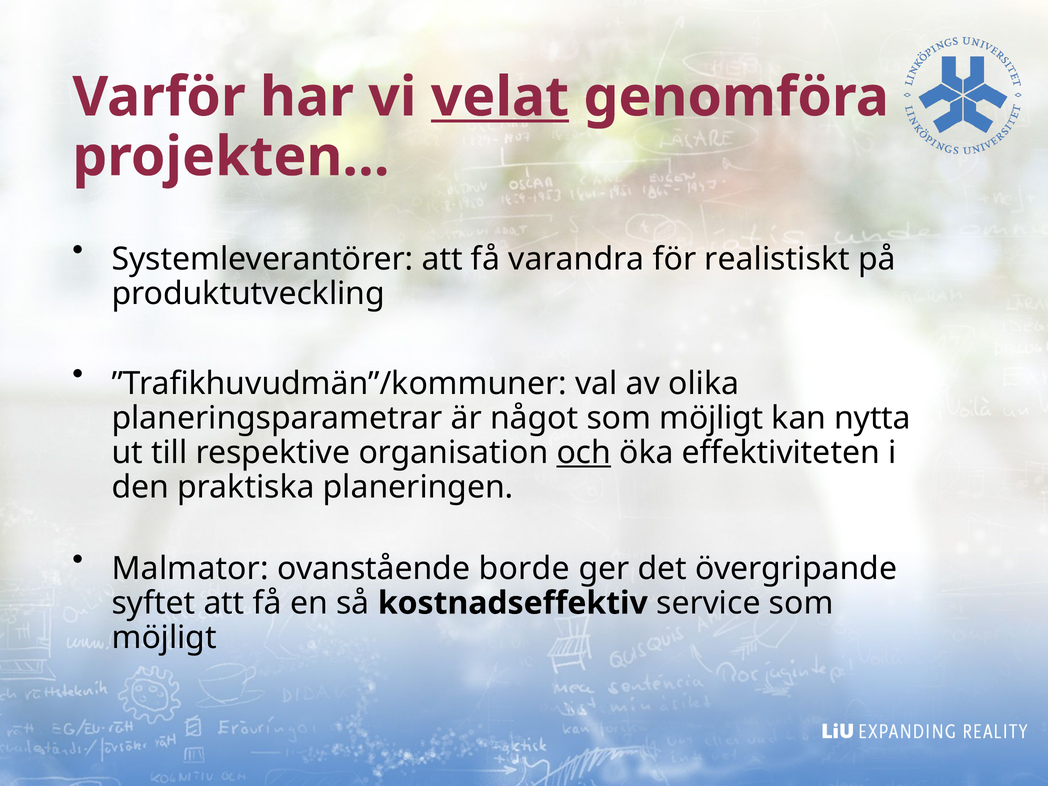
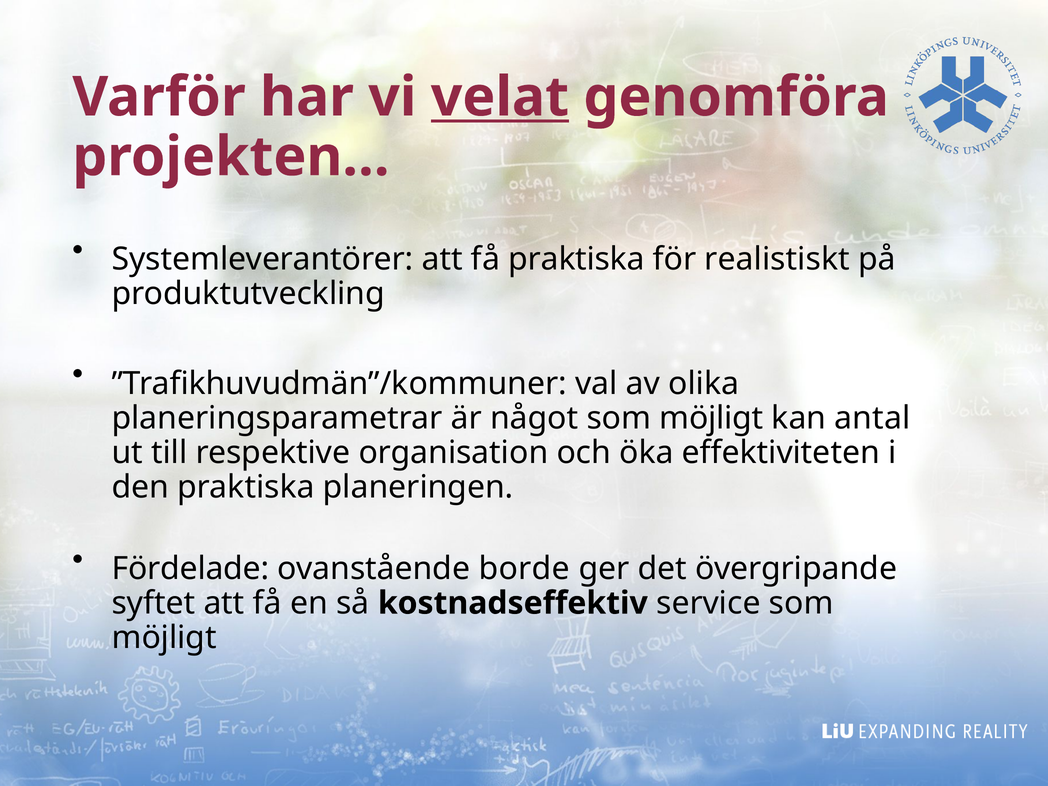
få varandra: varandra -> praktiska (577, 259)
nytta: nytta -> antal (872, 418)
och underline: present -> none (584, 453)
Malmator: Malmator -> Fördelade (190, 569)
